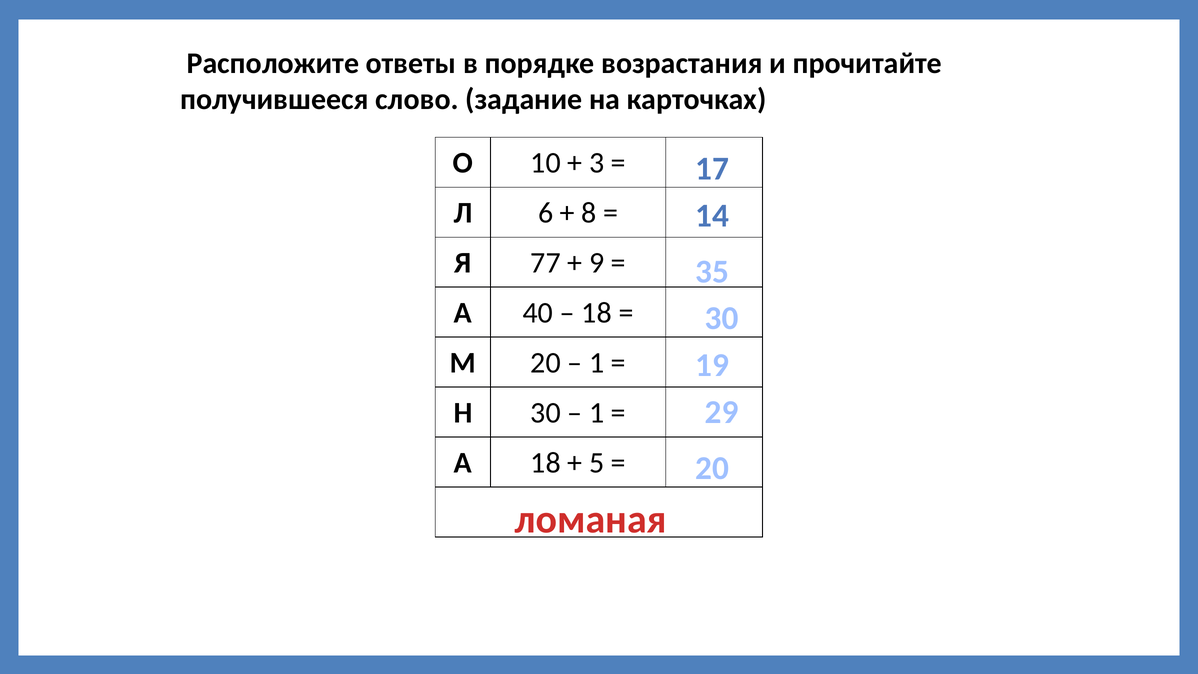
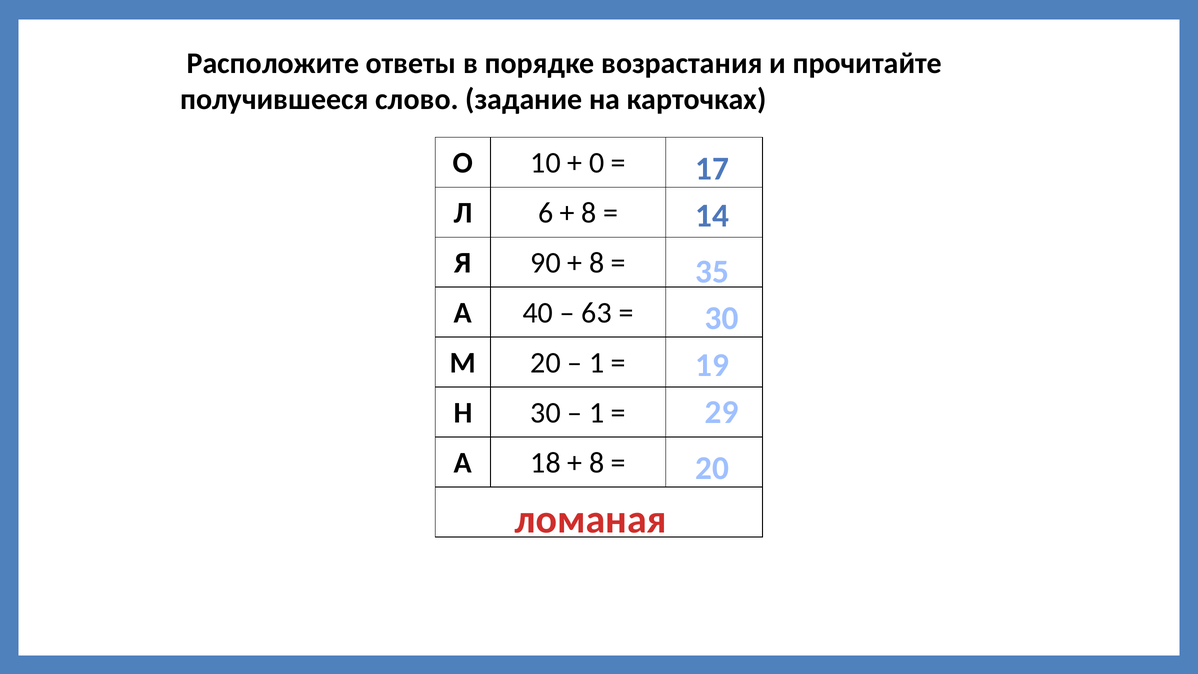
3: 3 -> 0 (597, 163)
77: 77 -> 90 (546, 263)
9: 9 -> 8 (597, 263)
18: 18 -> 63 (597, 313)
5: 5 -> 8 (597, 463)
